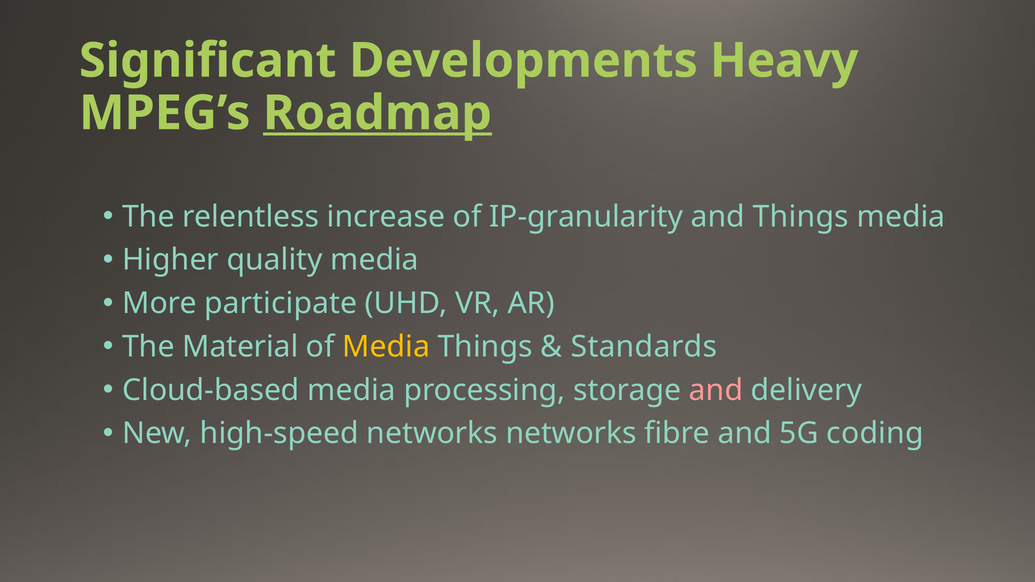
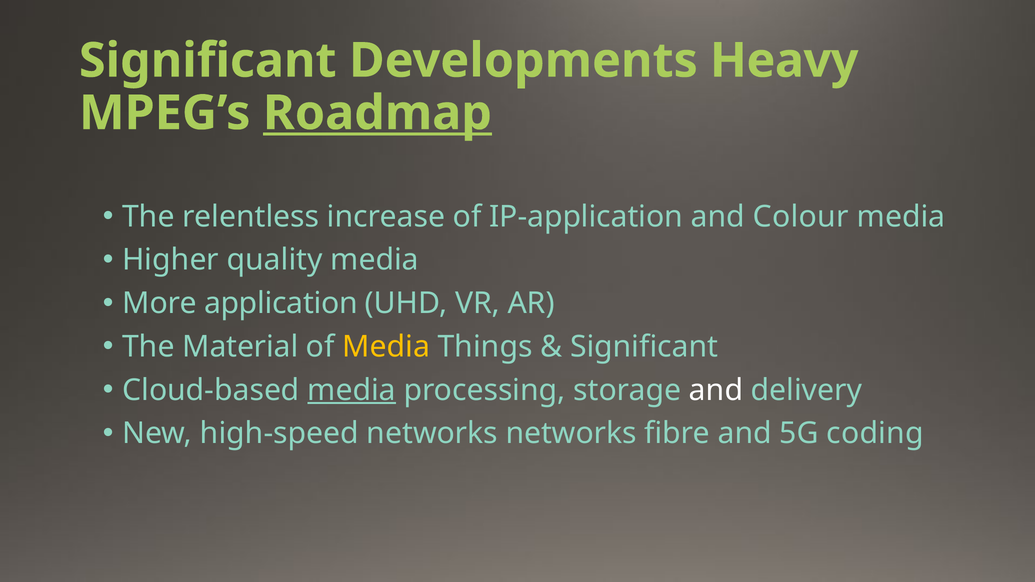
IP-granularity: IP-granularity -> IP-application (586, 217)
and Things: Things -> Colour (801, 217)
participate: participate -> application (281, 303)
Standards: Standards -> Significant (644, 347)
media underline: none -> present (352, 390)
and colour: pink -> white (716, 390)
